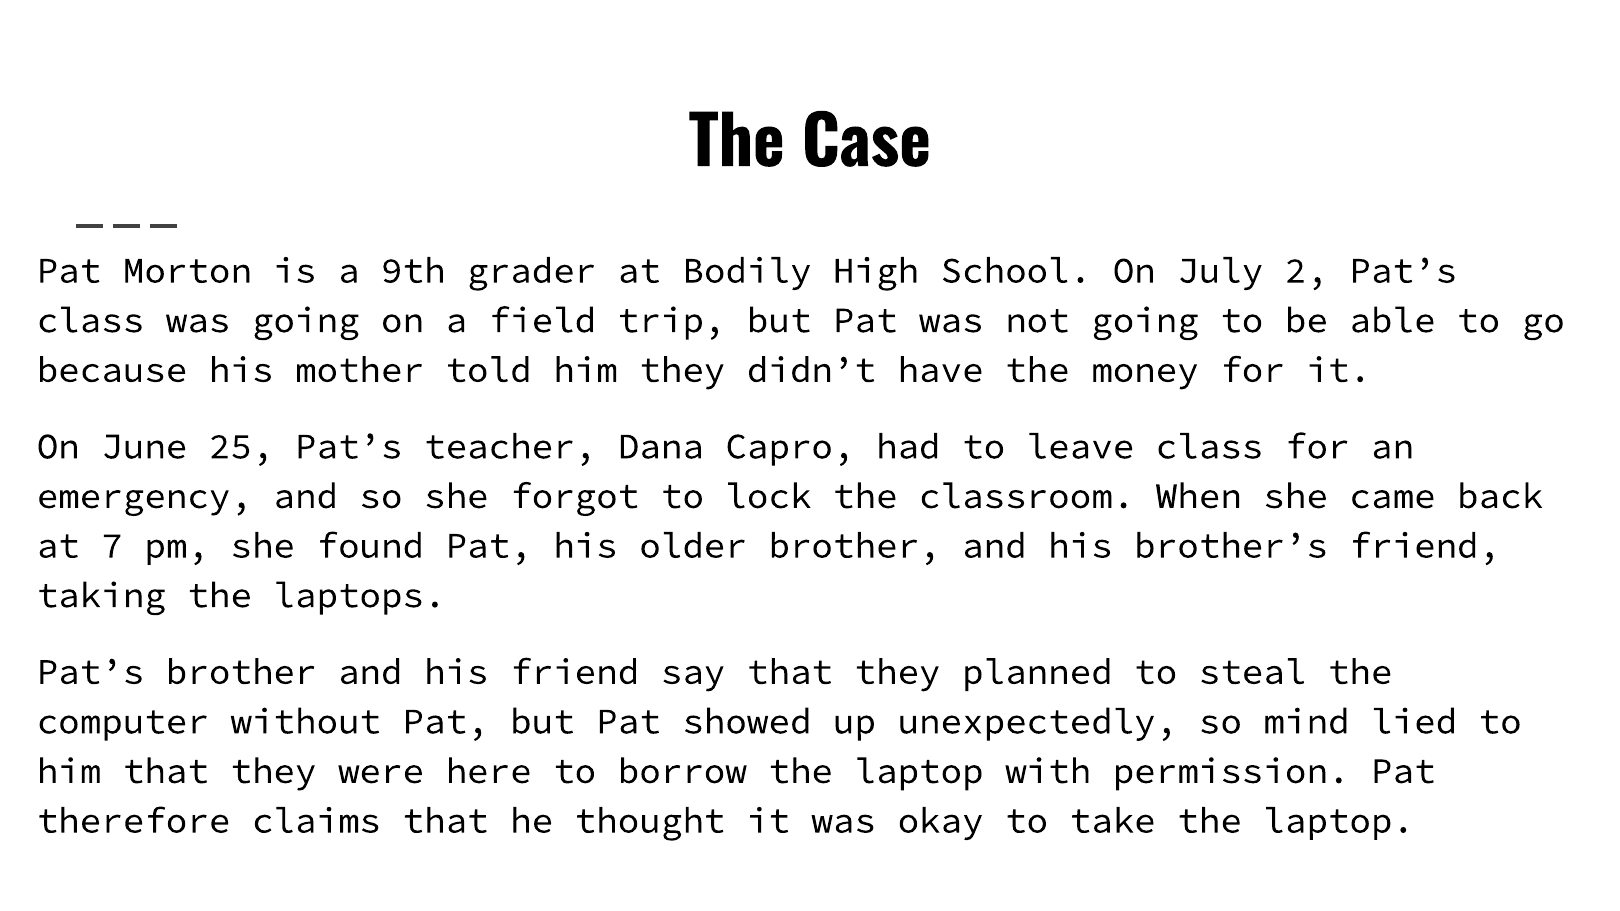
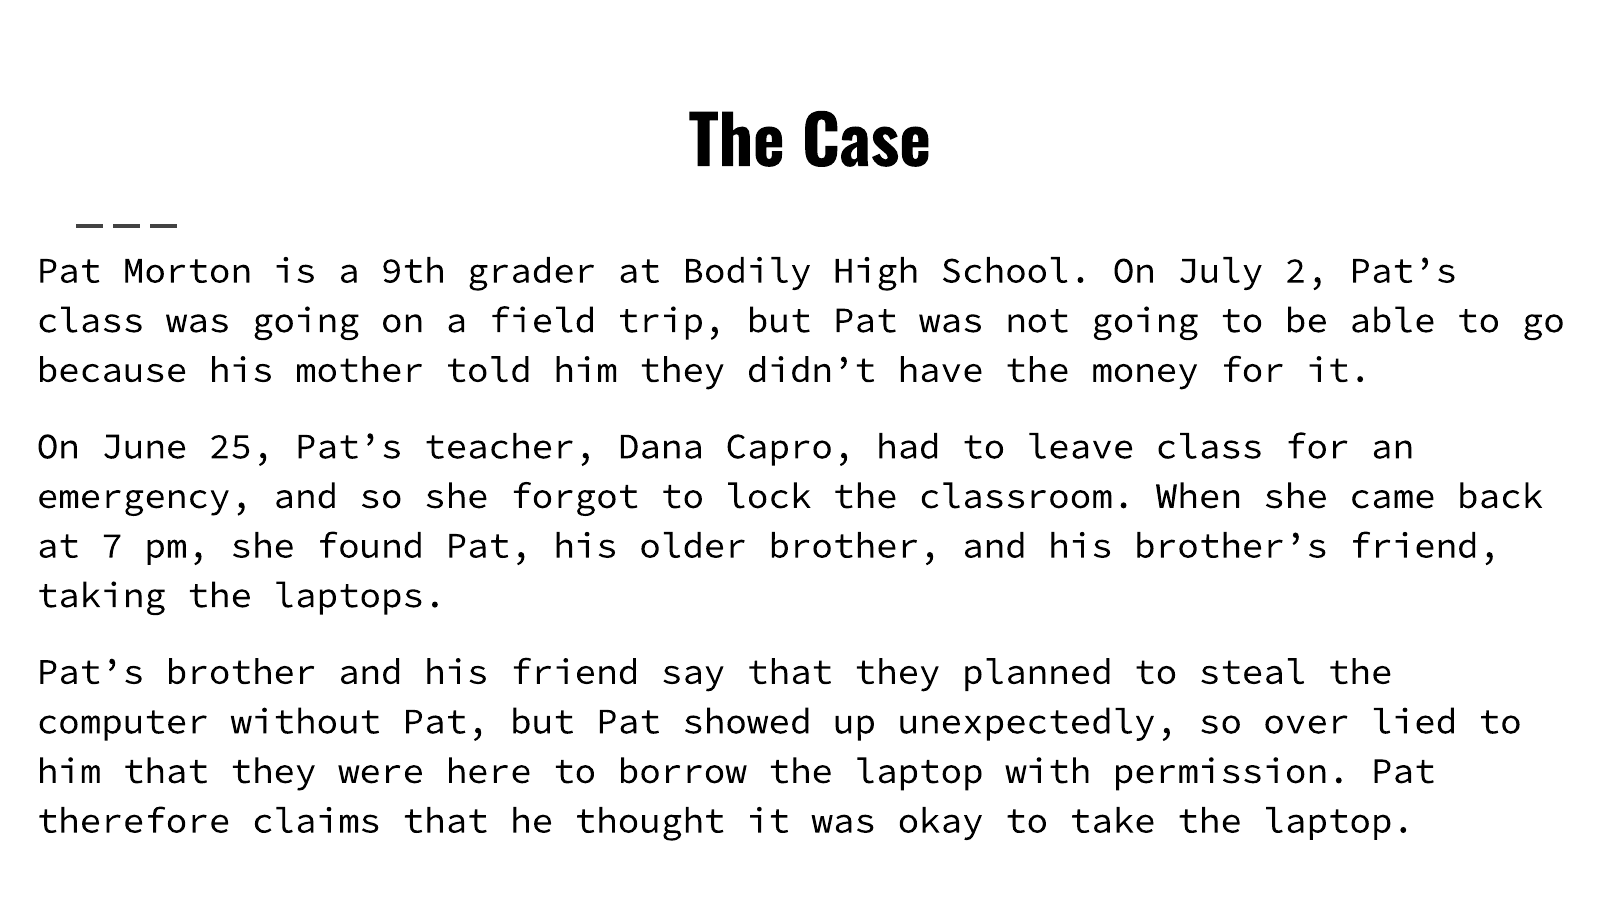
mind: mind -> over (1306, 722)
